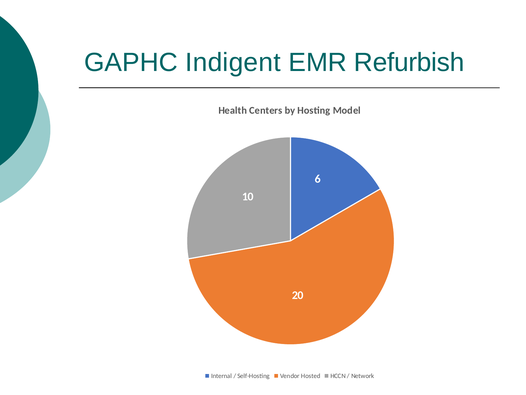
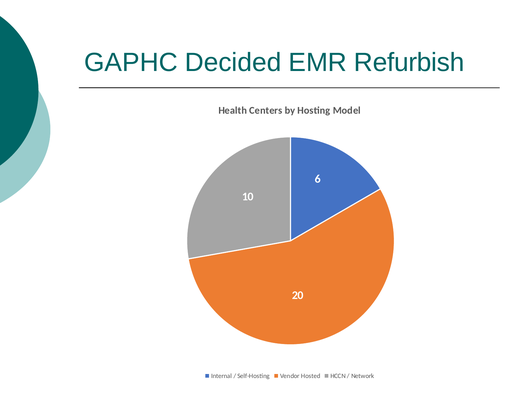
Indigent: Indigent -> Decided (233, 62)
